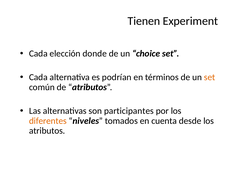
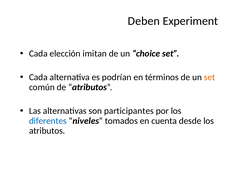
Tienen: Tienen -> Deben (144, 21)
donde: donde -> imitan (95, 54)
diferentes colour: orange -> blue (48, 121)
